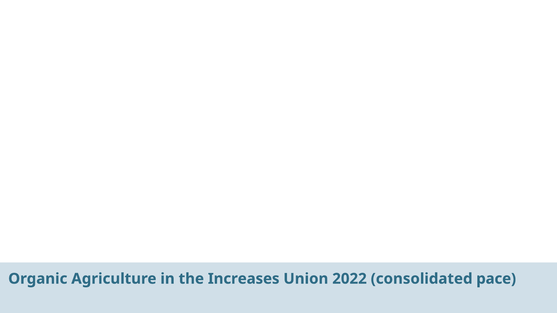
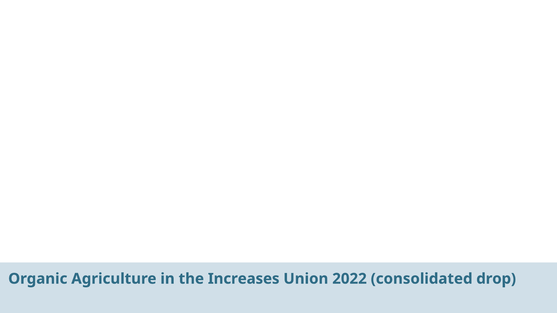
pace: pace -> drop (496, 279)
